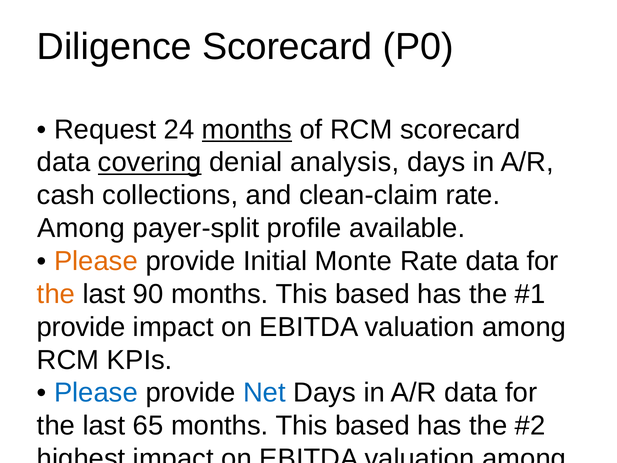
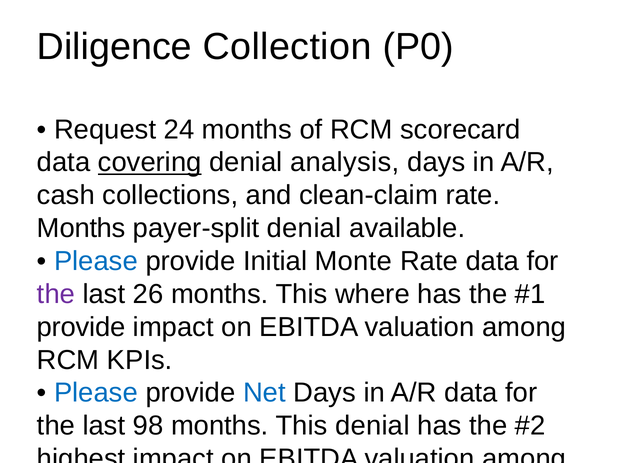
Diligence Scorecard: Scorecard -> Collection (287, 47)
months underline: present -> none (247, 129)
Among: Among -> Months (81, 228)
payer-split profile: profile -> denial (304, 228)
Please colour: orange -> blue (96, 261)
the colour: orange -> purple (56, 294)
90: 90 -> 26 (148, 294)
based: based -> where (372, 294)
65: 65 -> 98 (148, 426)
based: based -> denial (372, 426)
